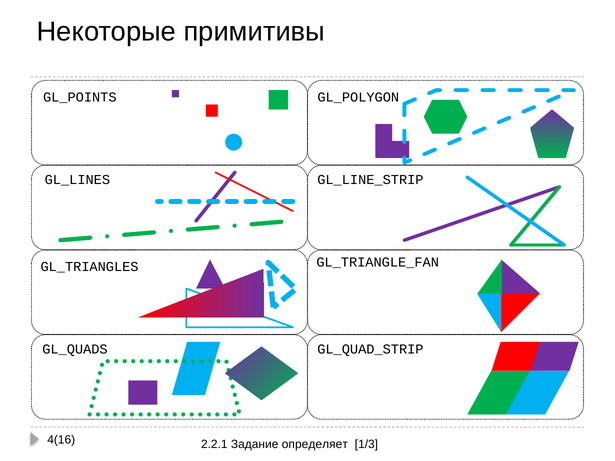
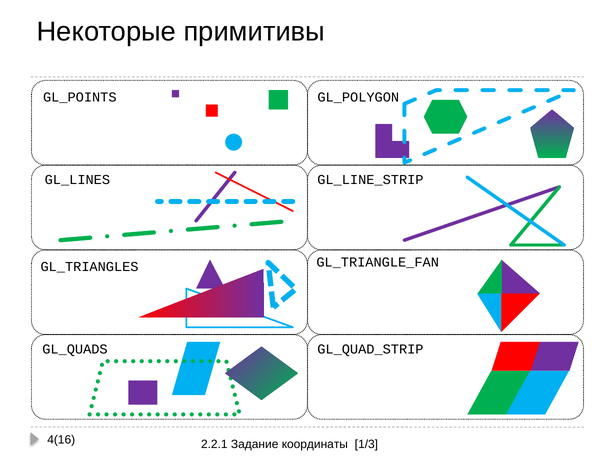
определяет: определяет -> координаты (315, 445)
